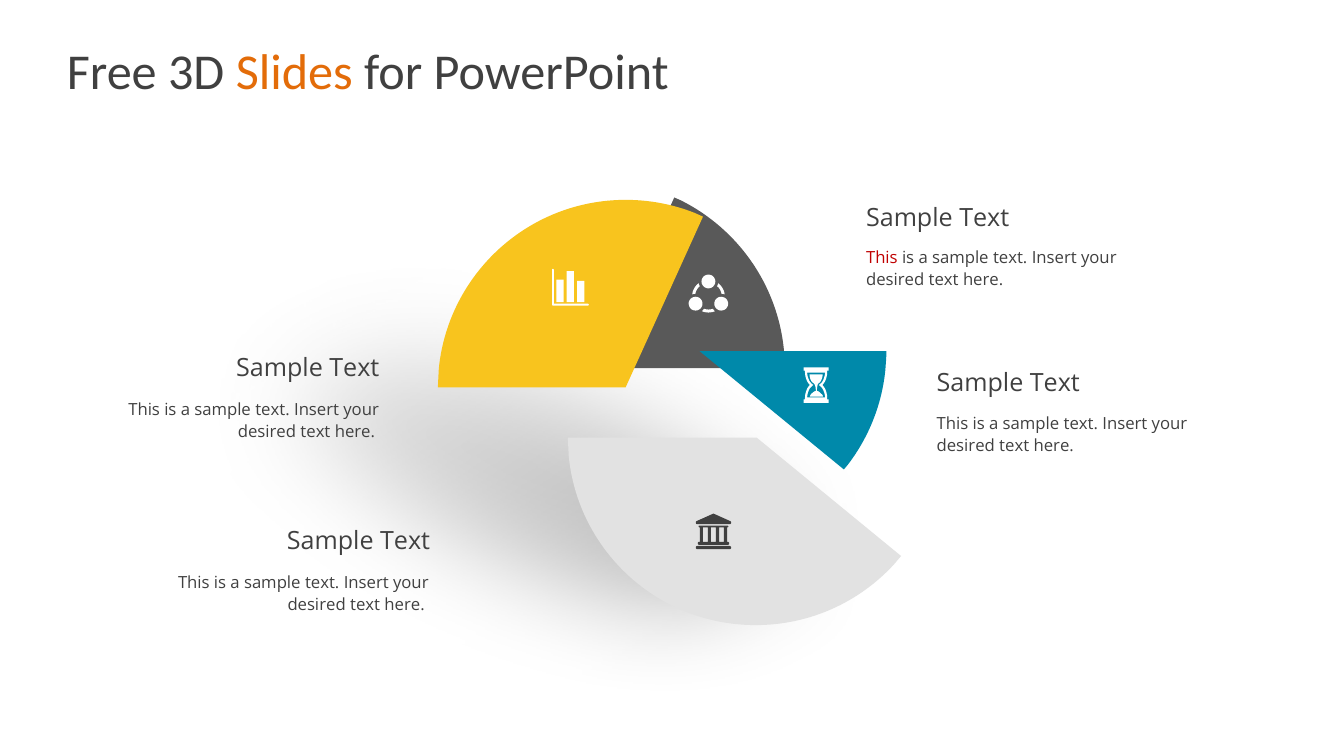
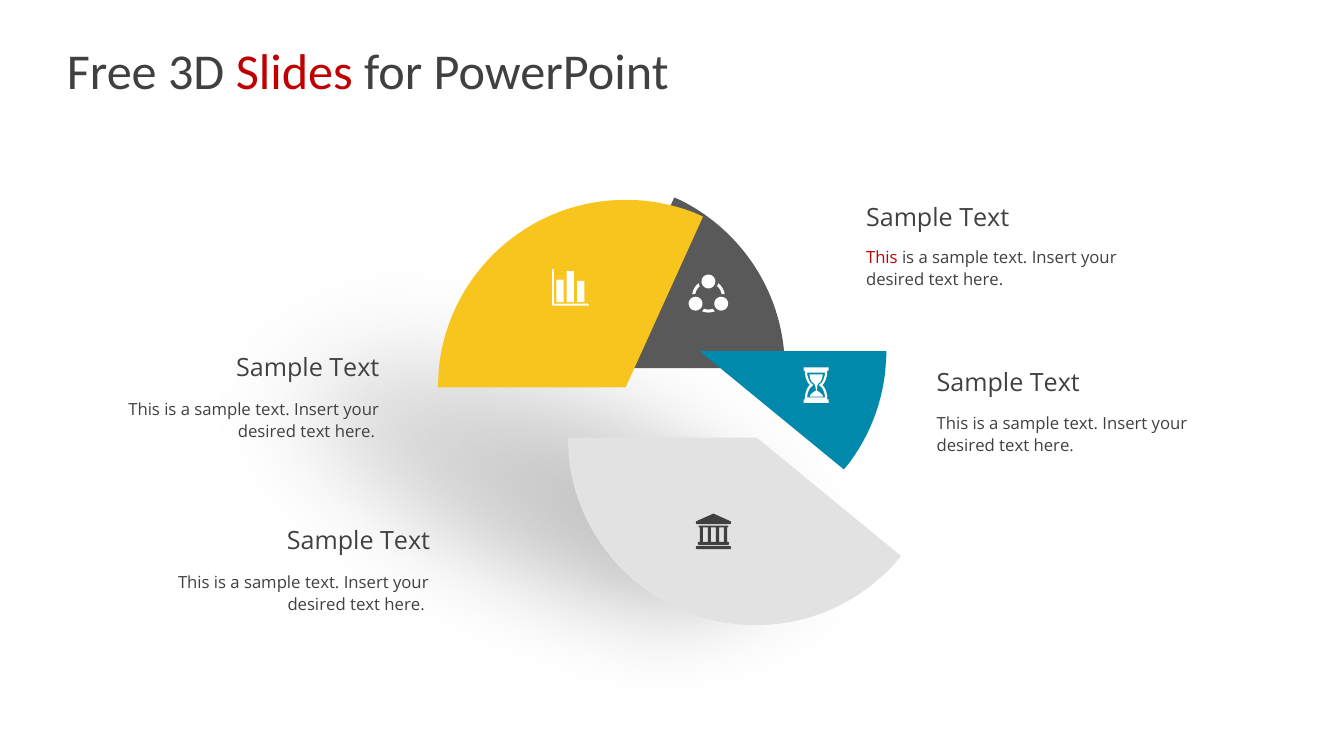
Slides colour: orange -> red (294, 73)
